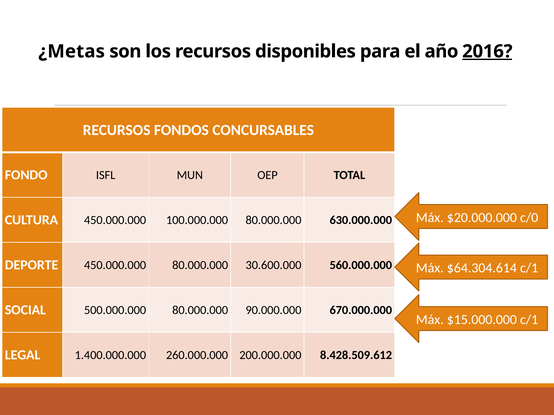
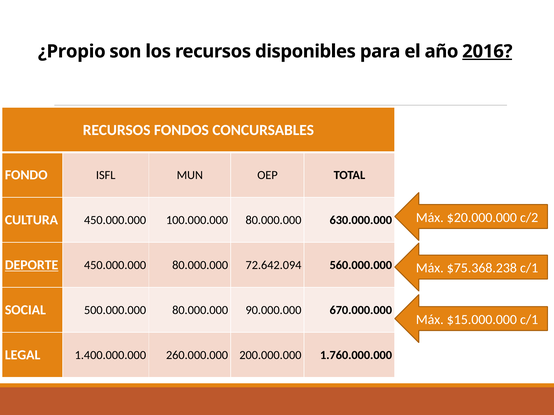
¿Metas: ¿Metas -> ¿Propio (72, 51)
c/0: c/0 -> c/2 (529, 218)
DEPORTE underline: none -> present (32, 265)
30.600.000: 30.600.000 -> 72.642.094 (273, 265)
$64.304.614: $64.304.614 -> $75.368.238 (482, 268)
8.428.509.612: 8.428.509.612 -> 1.760.000.000 (356, 355)
